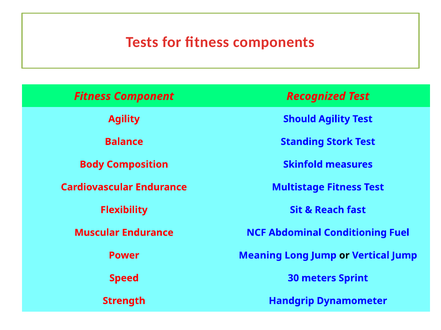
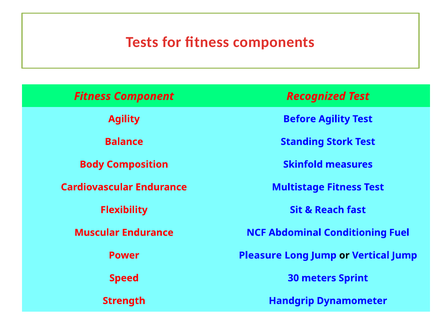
Should: Should -> Before (300, 119)
Meaning: Meaning -> Pleasure (260, 256)
